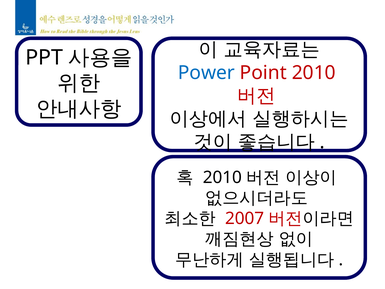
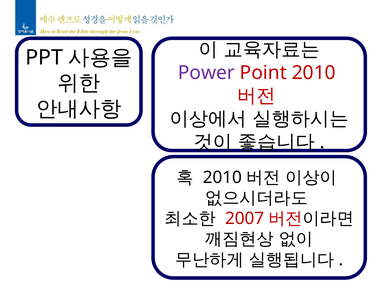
Power colour: blue -> purple (206, 73)
